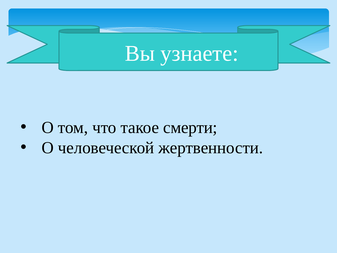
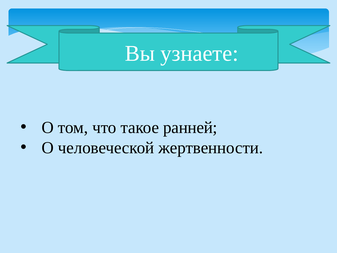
смерти: смерти -> ранней (190, 127)
